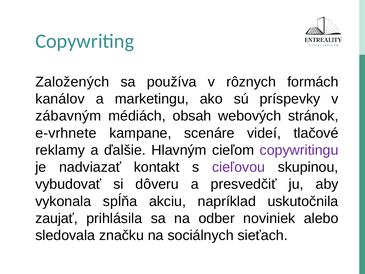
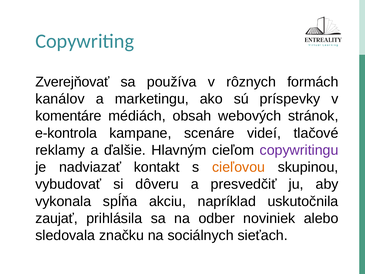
Založených: Založených -> Zverejňovať (72, 82)
zábavným: zábavným -> komentáre (68, 116)
e-vrhnete: e-vrhnete -> e-kontrola (66, 133)
cieľovou colour: purple -> orange (239, 167)
